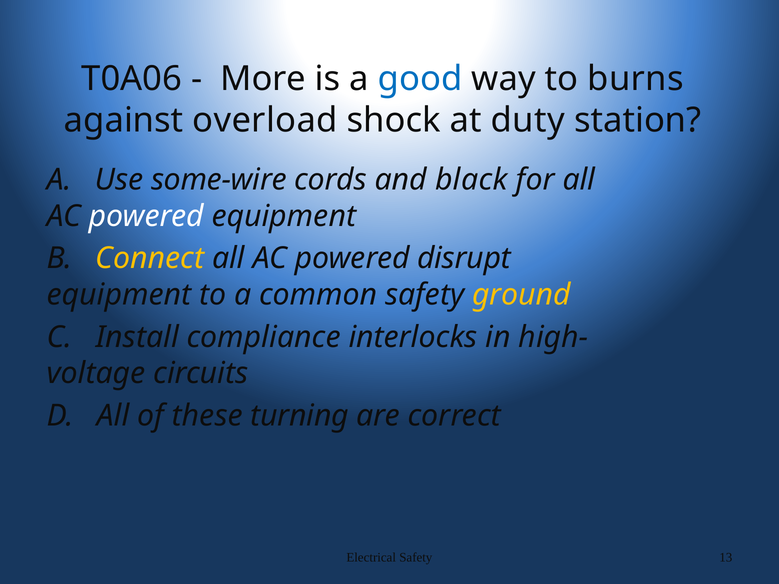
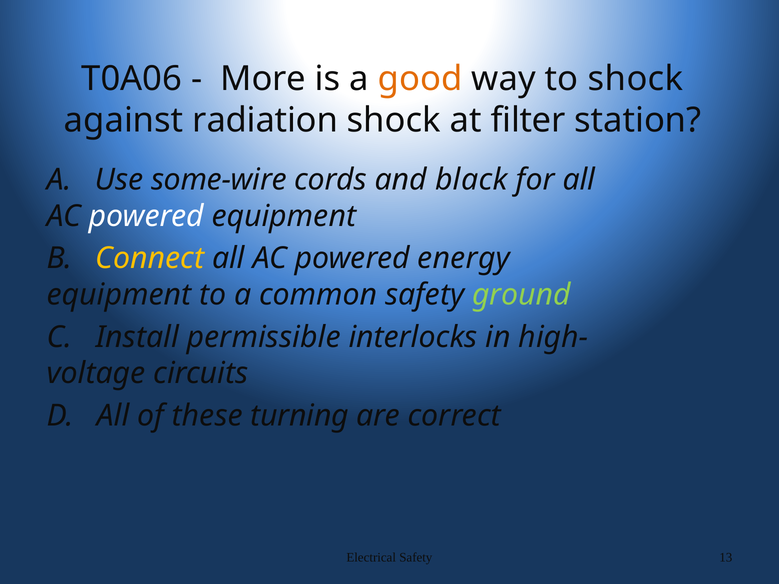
good colour: blue -> orange (420, 79)
to burns: burns -> shock (636, 79)
overload: overload -> radiation (265, 121)
duty: duty -> filter (528, 121)
disrupt: disrupt -> energy (464, 259)
ground colour: yellow -> light green (521, 295)
compliance: compliance -> permissible (264, 337)
